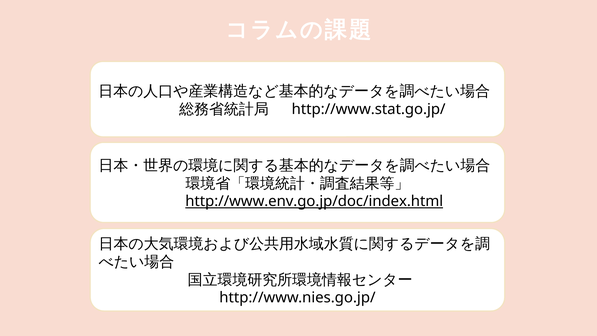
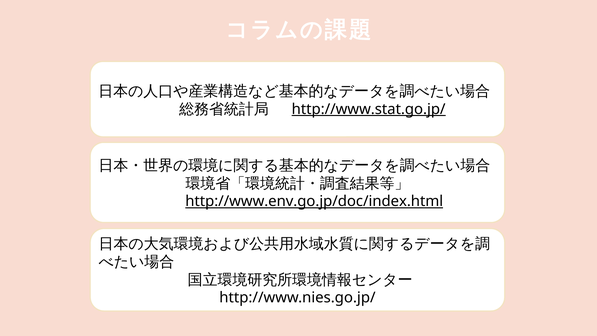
http://www.stat.go.jp/ underline: none -> present (369, 109)
